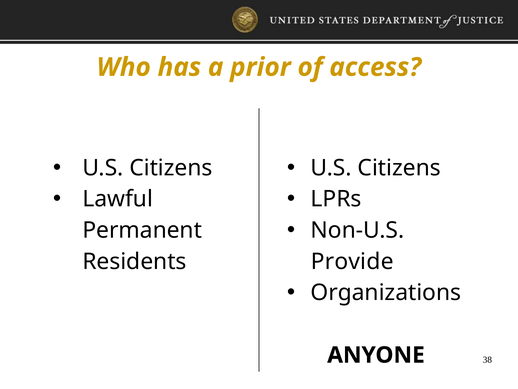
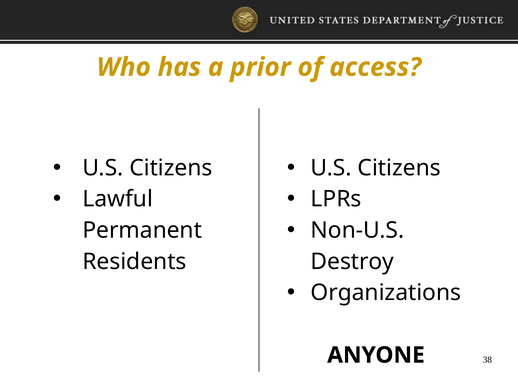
Provide: Provide -> Destroy (352, 261)
